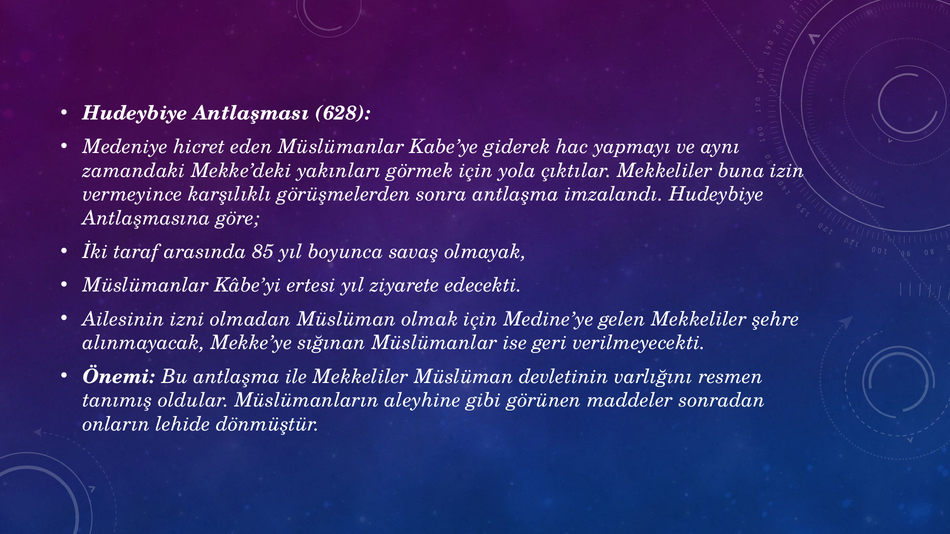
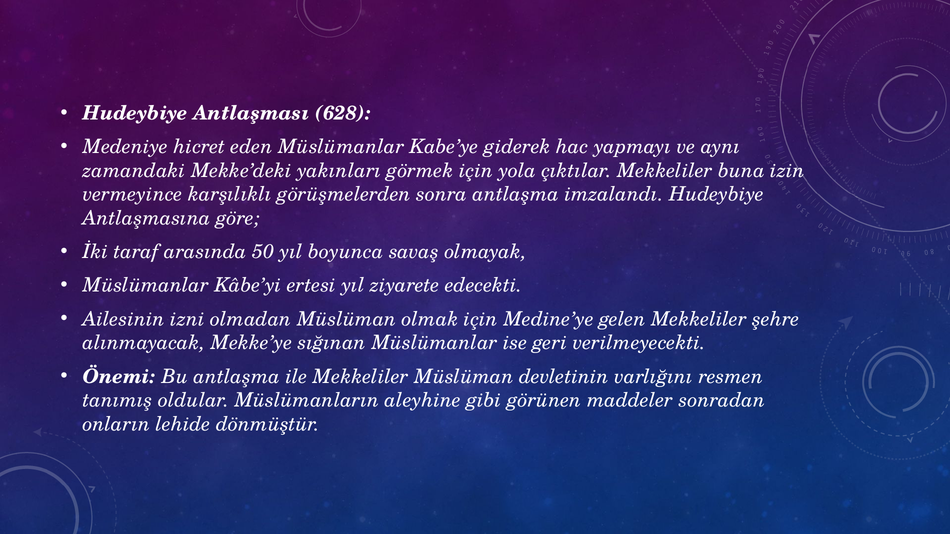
85: 85 -> 50 (263, 252)
